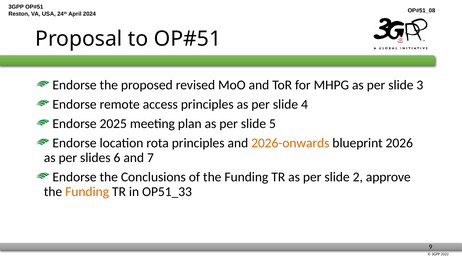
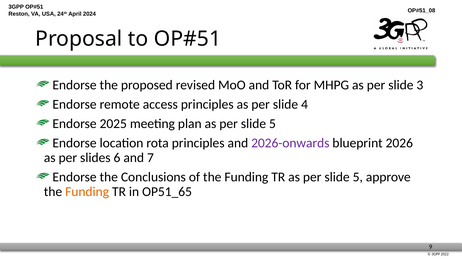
2026-onwards colour: orange -> purple (290, 143)
2: 2 -> 5 (358, 177)
OP51_33: OP51_33 -> OP51_65 (167, 191)
